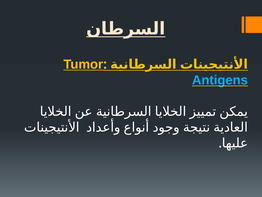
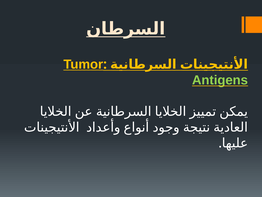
Antigens colour: light blue -> light green (220, 80)
